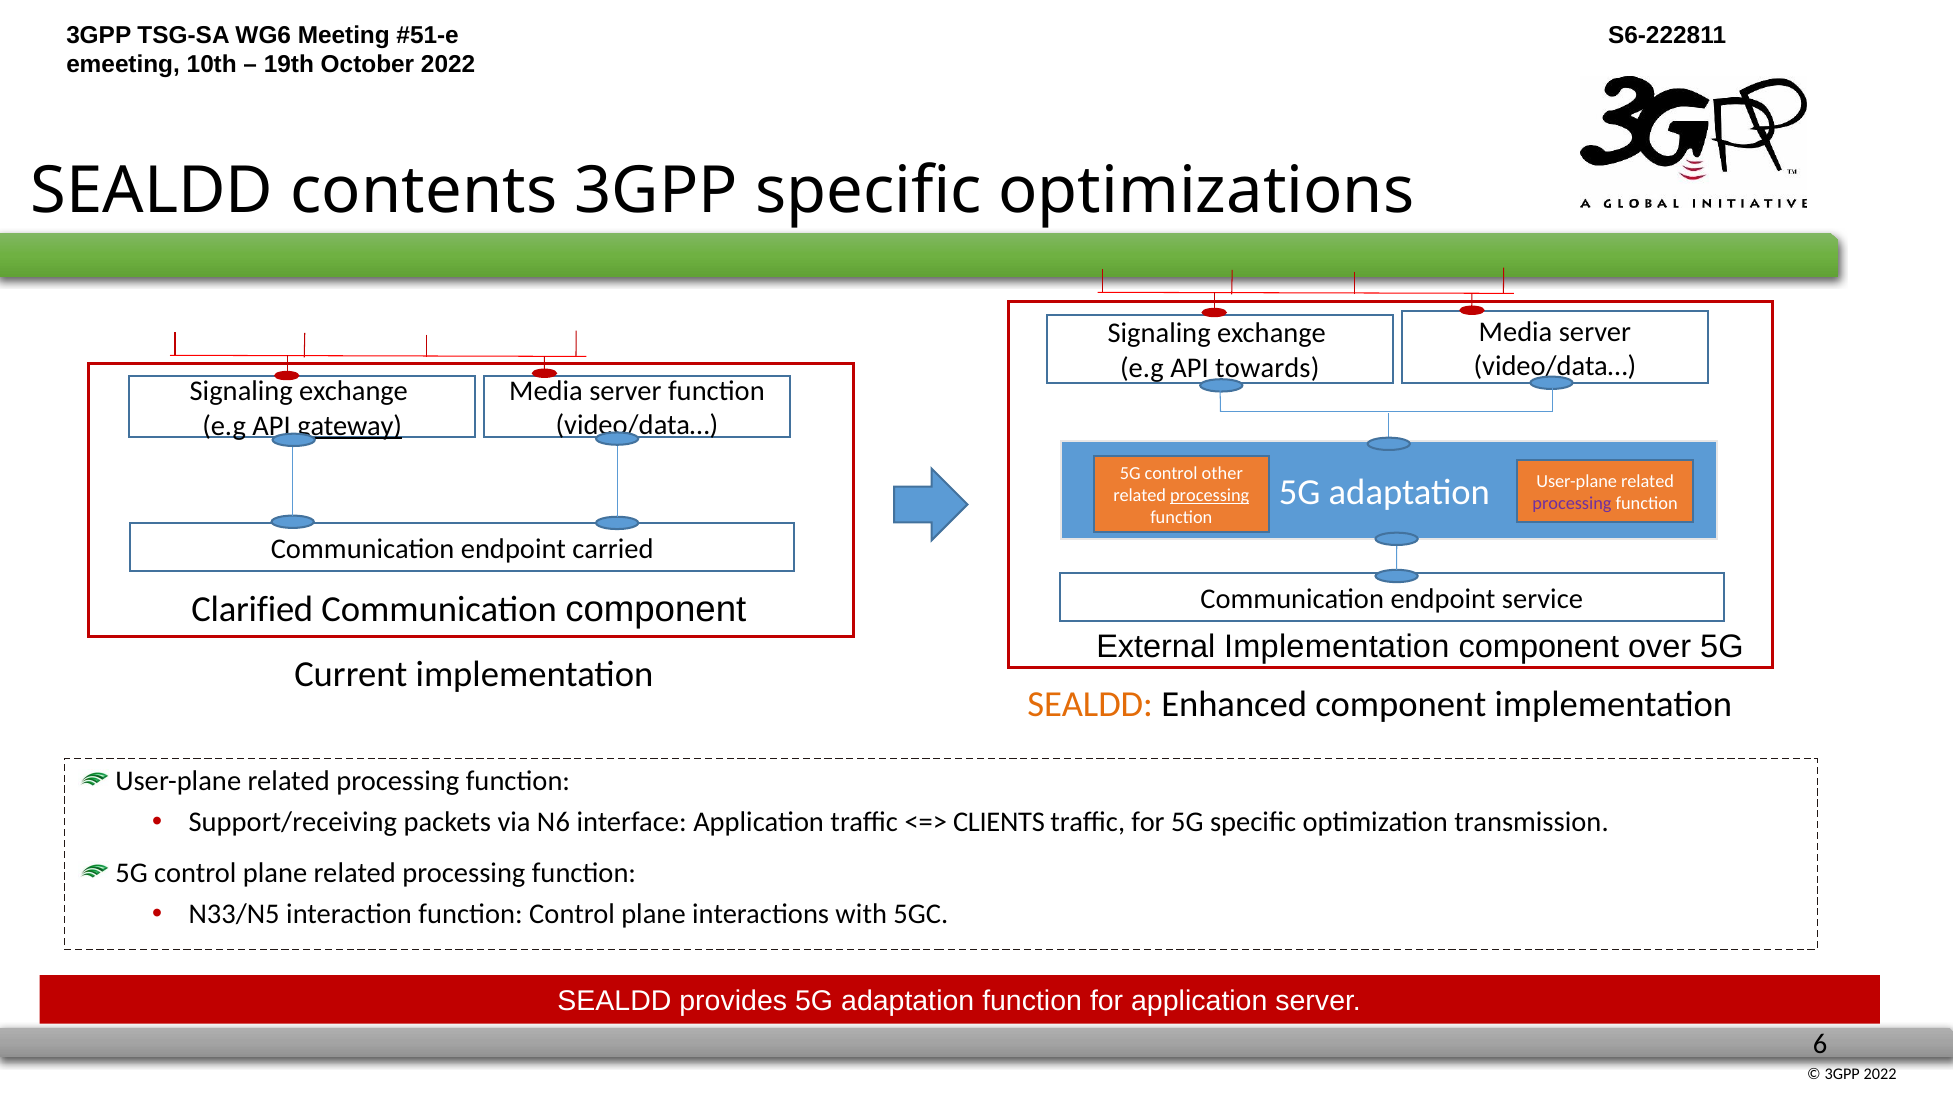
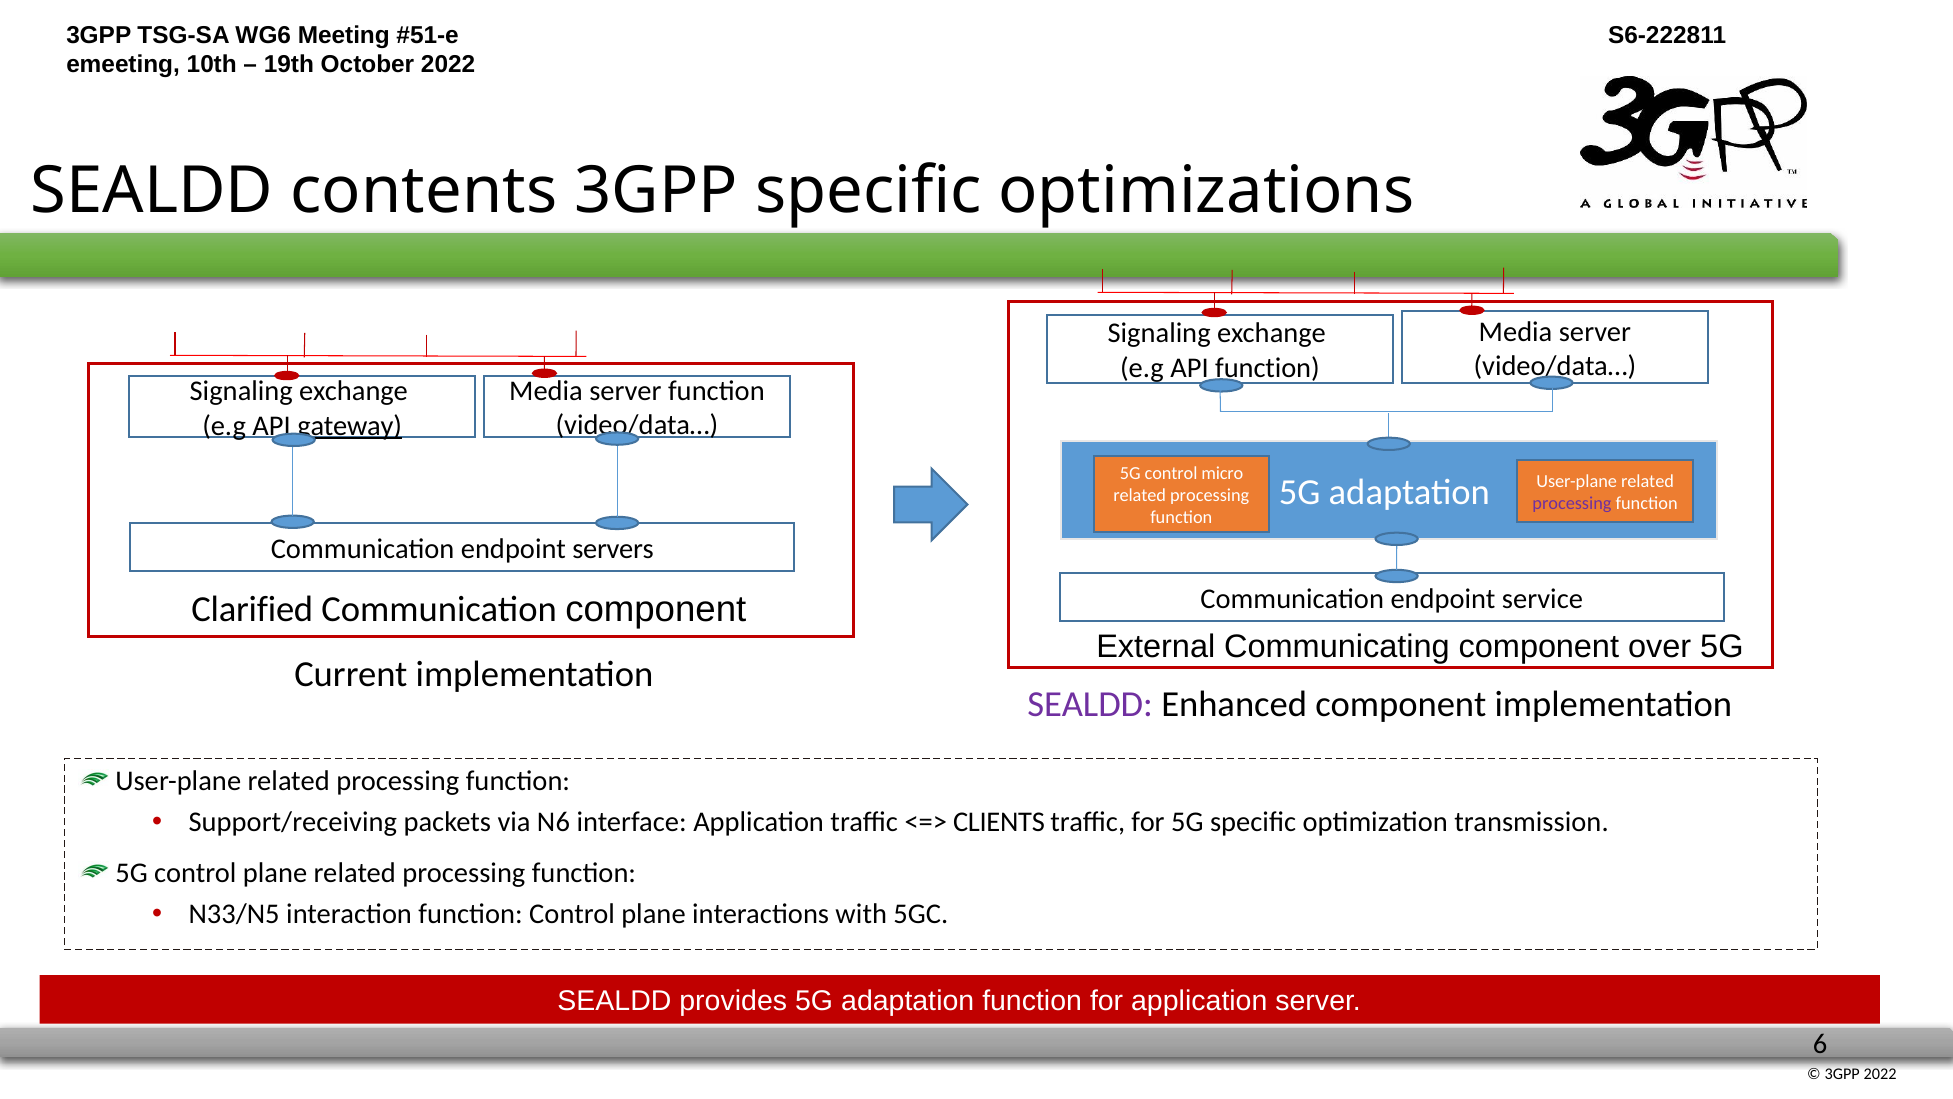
API towards: towards -> function (1267, 368)
other: other -> micro (1222, 473)
processing underline: present -> none (1210, 495)
carried: carried -> servers (613, 549)
External Implementation: Implementation -> Communicating (1337, 646)
SEALDD colour: orange -> purple (1090, 704)
